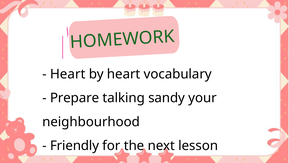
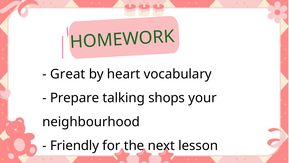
Heart: Heart -> Great (68, 74)
sandy: sandy -> shops (167, 98)
